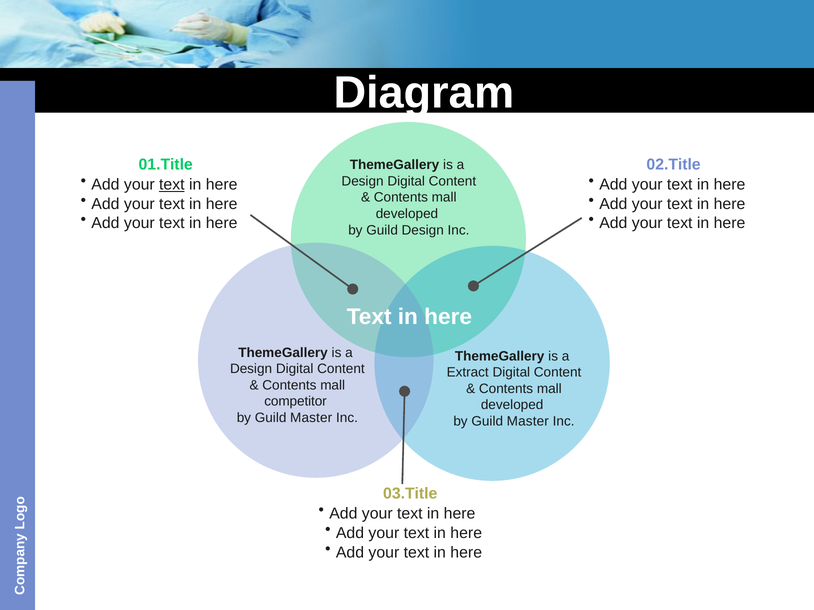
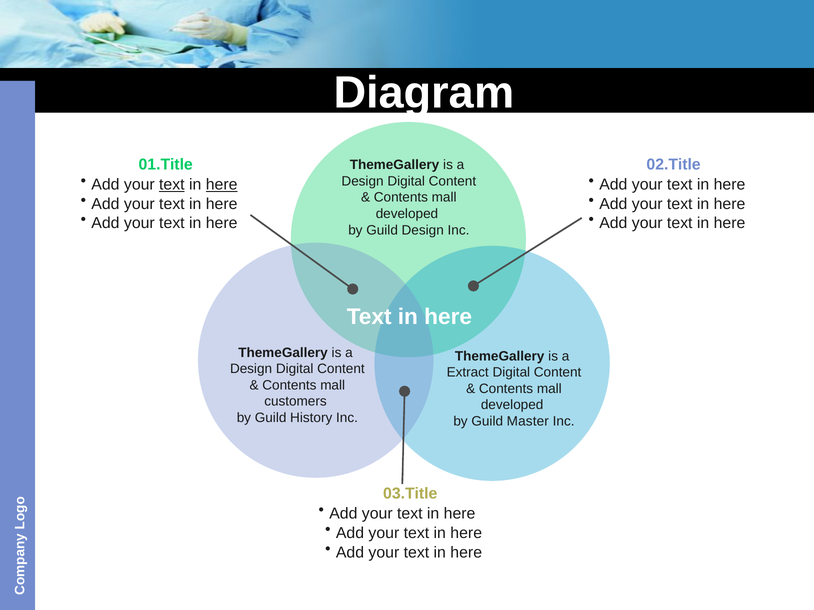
here underline: none -> present (222, 185)
competitor: competitor -> customers (295, 402)
Master: Master -> History (311, 418)
